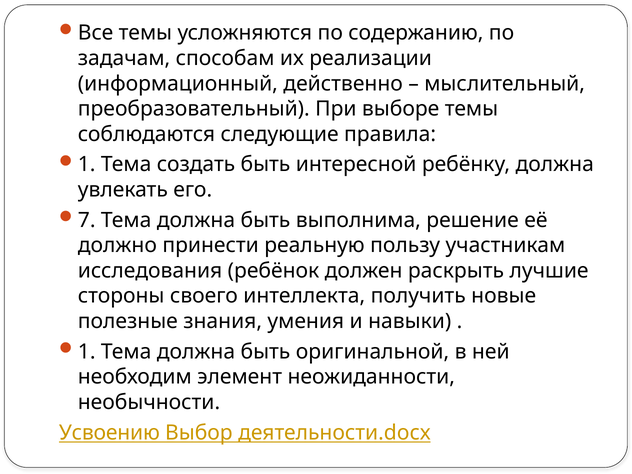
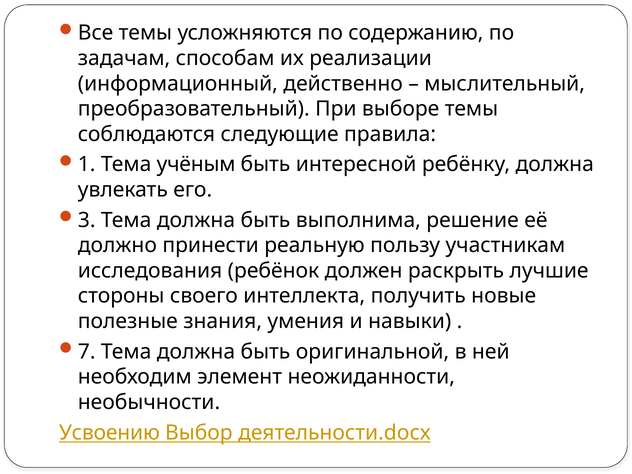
создать: создать -> учёным (196, 165)
7: 7 -> 3 (87, 220)
1: 1 -> 7 (87, 352)
